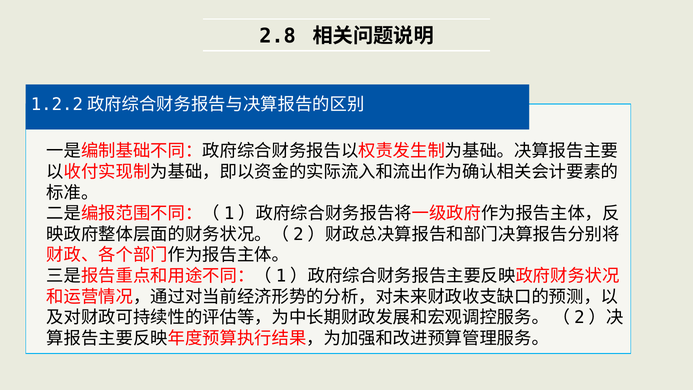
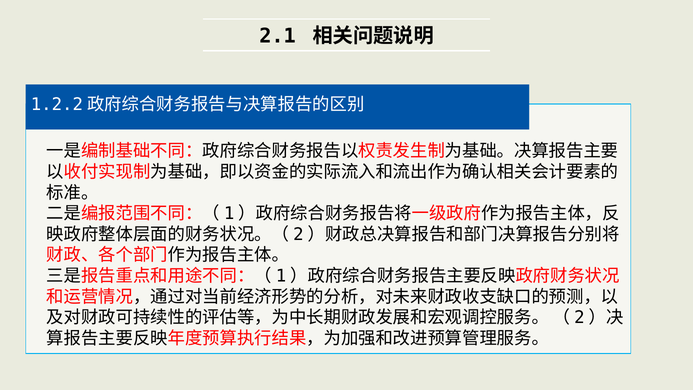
2.8: 2.8 -> 2.1 (277, 36)
